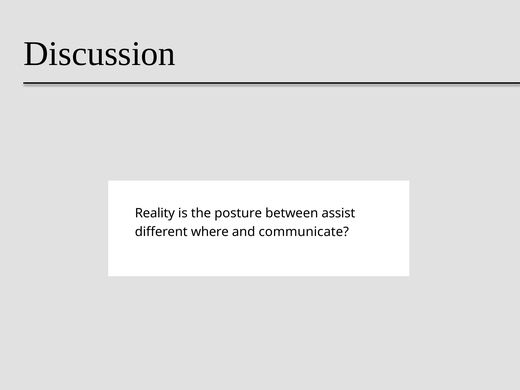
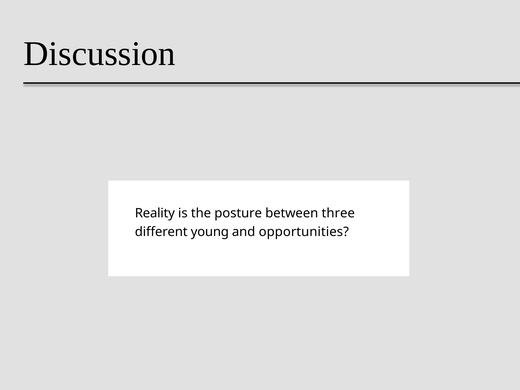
assist: assist -> three (338, 213)
where: where -> young (210, 232)
communicate: communicate -> opportunities (304, 232)
